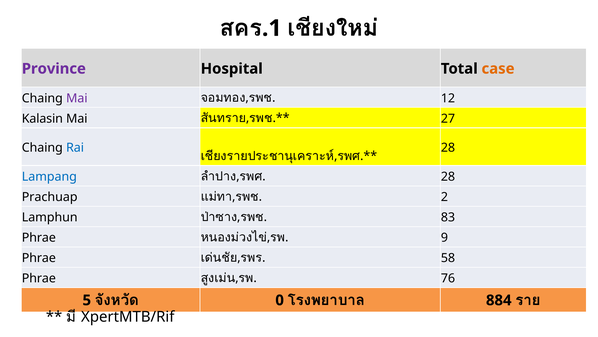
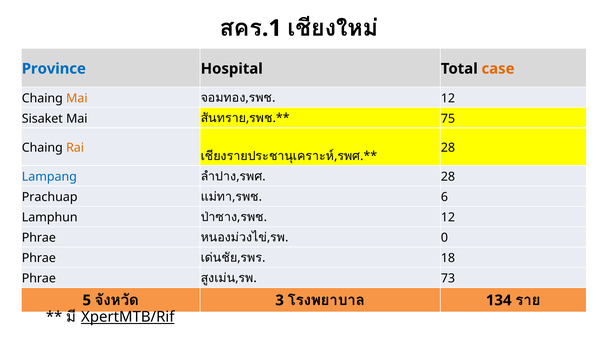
Province colour: purple -> blue (54, 69)
Mai colour: purple -> orange (77, 98)
Kalasin: Kalasin -> Sisaket (42, 118)
27: 27 -> 75 (448, 118)
Rai colour: blue -> orange (75, 147)
2: 2 -> 6 (444, 197)
83: 83 -> 12 (448, 217)
9: 9 -> 0 (444, 237)
58: 58 -> 18 (448, 258)
76: 76 -> 73 (448, 278)
0: 0 -> 3 (280, 300)
884: 884 -> 134 (499, 300)
XpertMTB/Rif underline: none -> present (128, 316)
